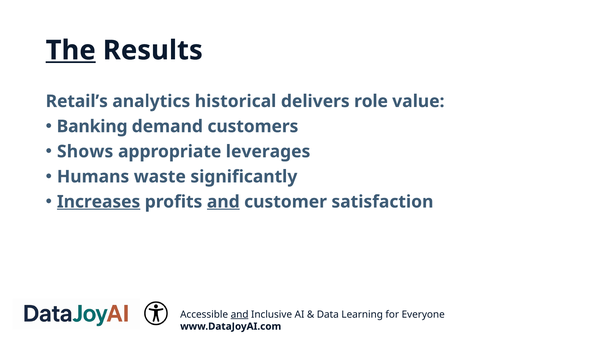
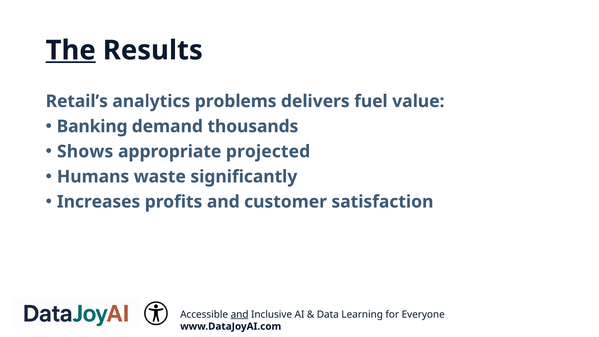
historical: historical -> problems (236, 101)
role: role -> fuel (371, 101)
customers: customers -> thousands (253, 126)
leverages: leverages -> projected (268, 152)
Increases underline: present -> none (99, 202)
and underline: present -> none (223, 202)
